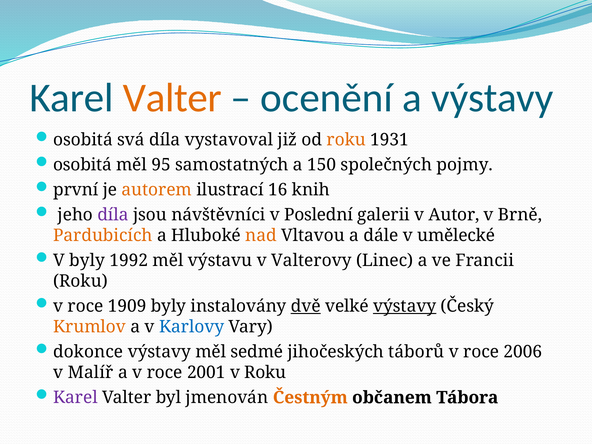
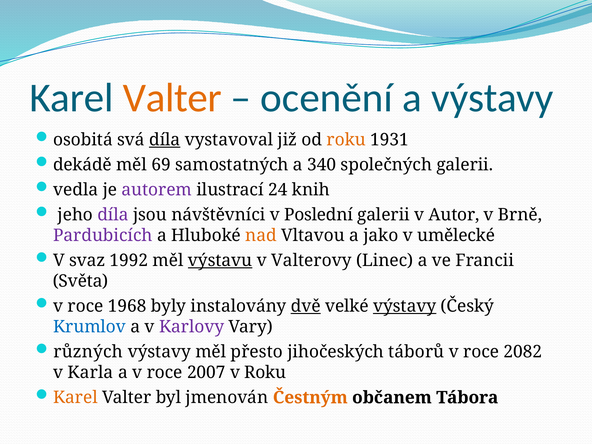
díla underline: none -> present (165, 140)
osobitá: osobitá -> dekádě (82, 165)
95: 95 -> 69 (161, 165)
150: 150 -> 340 (322, 165)
společných pojmy: pojmy -> galerii (465, 165)
první: první -> vedla (76, 190)
autorem colour: orange -> purple (157, 190)
16: 16 -> 24 (278, 190)
Pardubicích colour: orange -> purple (103, 235)
dále: dále -> jako (381, 235)
V byly: byly -> svaz (87, 260)
výstavu underline: none -> present (220, 260)
Roku: Roku -> Světa (81, 281)
1909: 1909 -> 1968 (127, 306)
Krumlov colour: orange -> blue (90, 327)
Karlovy colour: blue -> purple (192, 327)
dokonce: dokonce -> různých (88, 352)
sedmé: sedmé -> přesto (257, 352)
2006: 2006 -> 2082 (523, 352)
Malíř: Malíř -> Karla (91, 373)
2001: 2001 -> 2007 (206, 373)
Karel colour: purple -> orange (75, 398)
